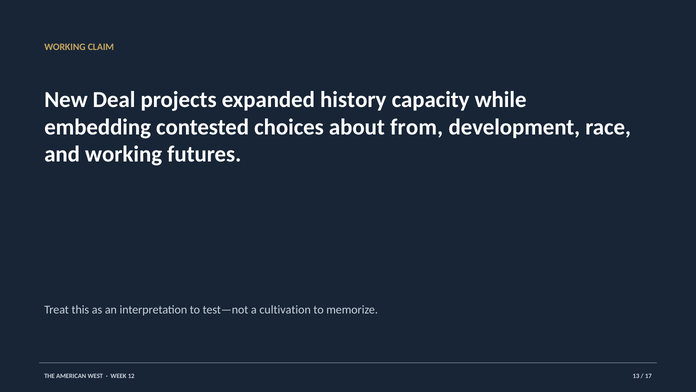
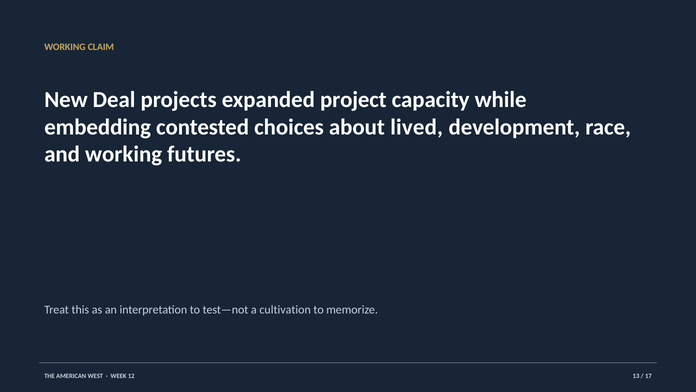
history: history -> project (353, 99)
from: from -> lived (417, 127)
